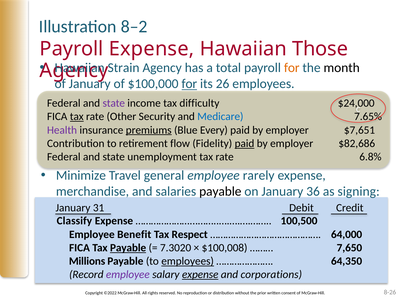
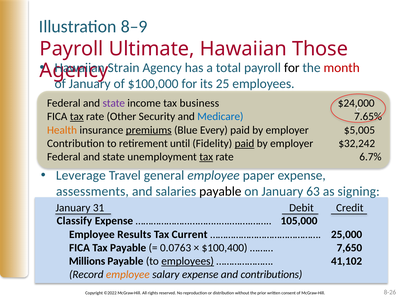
8–2: 8–2 -> 8–9 (134, 27)
Payroll Expense: Expense -> Ultimate (152, 49)
for colour: orange -> black (292, 68)
month colour: black -> red (342, 68)
for underline: present -> none (189, 84)
26: 26 -> 25 (223, 84)
difficulty: difficulty -> business (199, 103)
Health colour: purple -> orange (62, 130)
$7,651: $7,651 -> $5,005 (360, 130)
flow: flow -> until (180, 143)
$82,686: $82,686 -> $32,242 (357, 143)
tax underline: none -> present (206, 157)
6.8%: 6.8% -> 6.7% (370, 157)
Minimize: Minimize -> Leverage (81, 175)
rarely: rarely -> paper (259, 175)
merchandise: merchandise -> assessments (92, 191)
36: 36 -> 63 (313, 191)
100,500: 100,500 -> 105,000 (299, 221)
Benefit: Benefit -> Results (134, 234)
Respect: Respect -> Current (190, 234)
64,000: 64,000 -> 25,000 (347, 234)
Payable underline: present -> none (128, 248)
7.3020: 7.3020 -> 0.0763 (176, 248)
$100,008: $100,008 -> $100,400 (225, 248)
64,350: 64,350 -> 41,102 (347, 261)
employee colour: purple -> orange (128, 274)
expense underline: present -> none (200, 274)
corporations: corporations -> contributions (271, 274)
